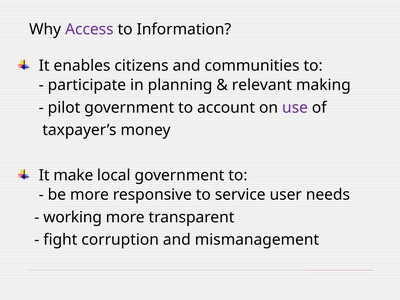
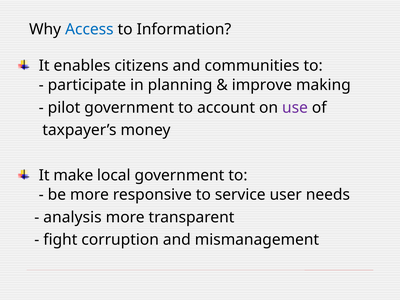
Access colour: purple -> blue (89, 29)
relevant: relevant -> improve (262, 85)
working: working -> analysis (72, 217)
